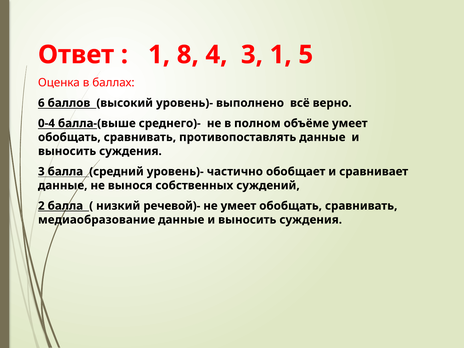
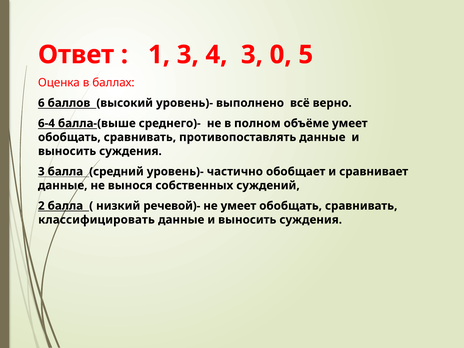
1 8: 8 -> 3 (188, 55)
3 1: 1 -> 0 (281, 55)
0-4: 0-4 -> 6-4 (46, 123)
медиаобразование: медиаобразование -> классифицировать (97, 220)
